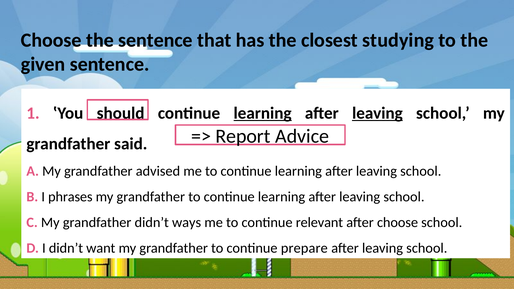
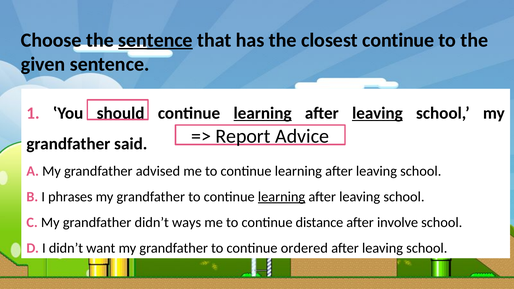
sentence underline: none -> present (155, 40)
closest studying: studying -> continue (398, 40)
learning underline: none -> present (282, 197)
relevant: relevant -> distance (319, 223)
after choose: choose -> involve (398, 223)
prepare: prepare -> ordered (304, 248)
